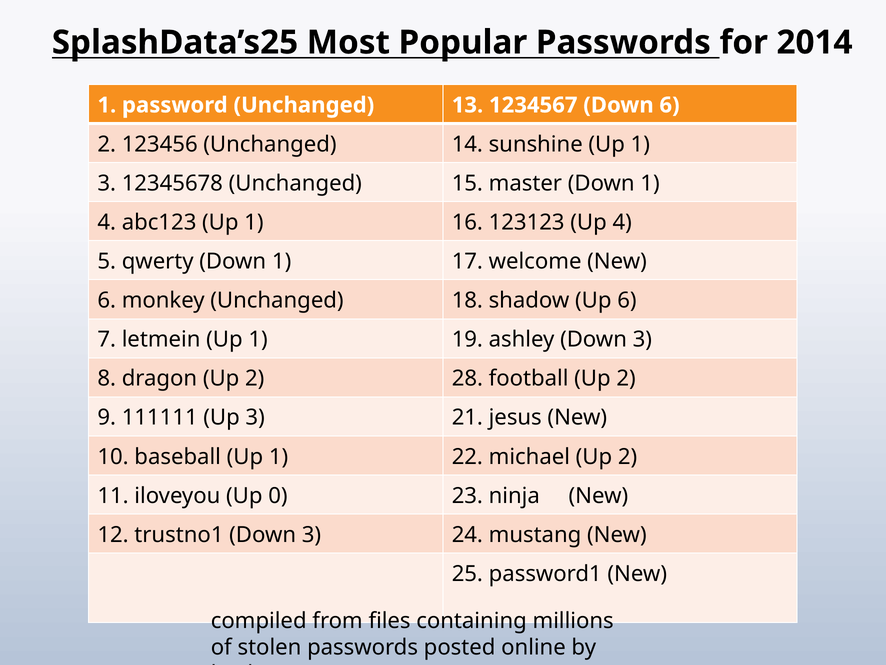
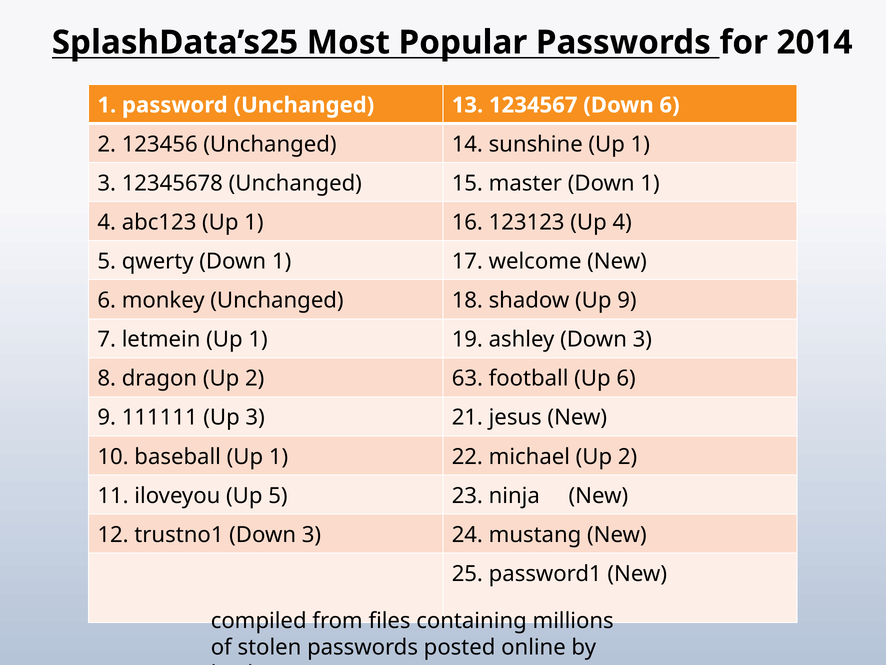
Up 6: 6 -> 9 (627, 300)
28: 28 -> 63 (467, 378)
football Up 2: 2 -> 6 (626, 378)
Up 0: 0 -> 5 (278, 495)
